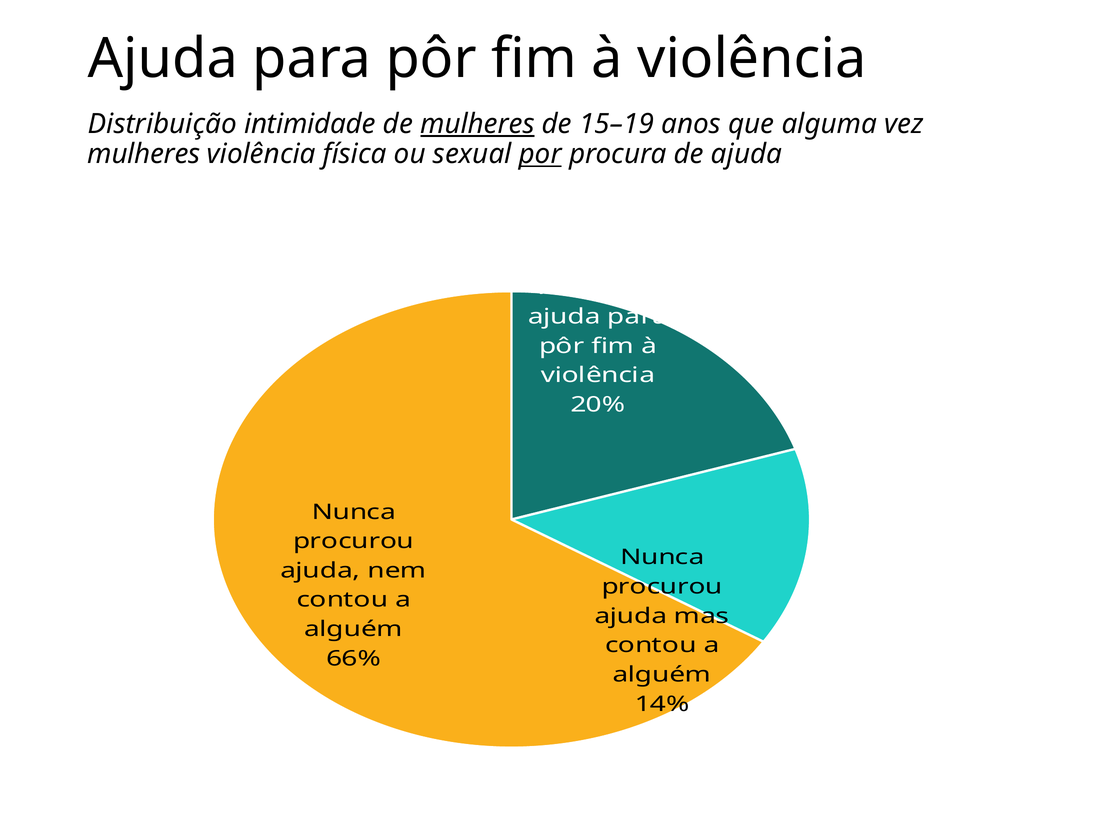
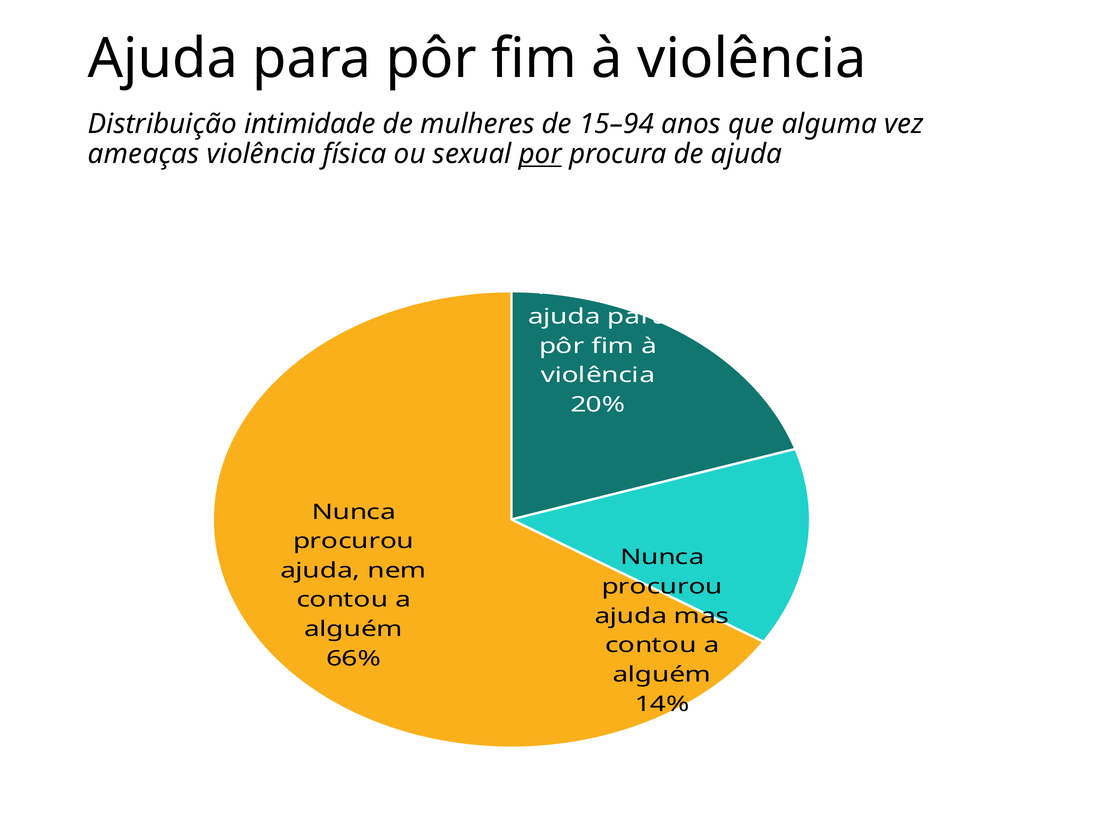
mulheres underline: present -> none (478, 124)
15–19: 15–19 -> 15–94 (617, 124)
mulheres: mulheres -> ameaças (144, 154)
